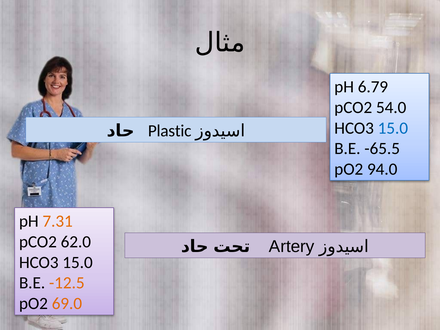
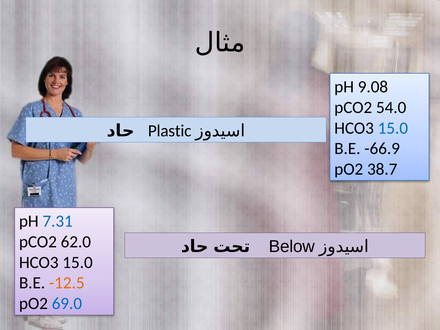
6.79: 6.79 -> 9.08 (373, 87)
-65.5: -65.5 -> -66.9 (382, 149)
94.0: 94.0 -> 38.7 (382, 169)
7.31 colour: orange -> blue (58, 221)
Artery: Artery -> Below (292, 247)
69.0 colour: orange -> blue (67, 304)
